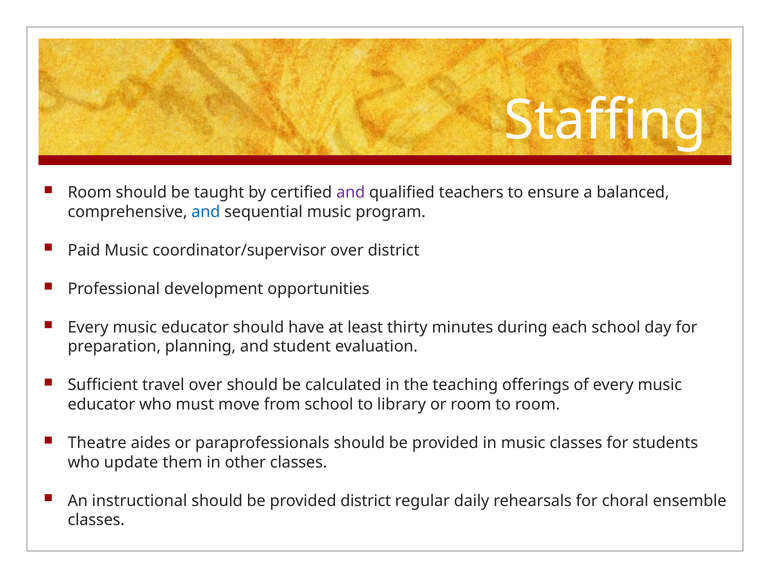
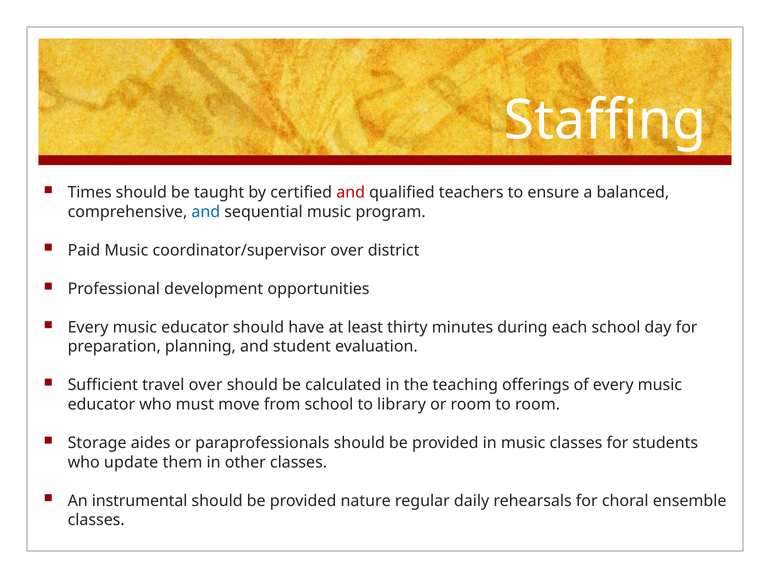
Room: Room -> Times (90, 192)
and colour: purple -> red (351, 192)
Theatre: Theatre -> Storage (97, 443)
instructional: instructional -> instrumental (140, 500)
provided district: district -> nature (366, 500)
